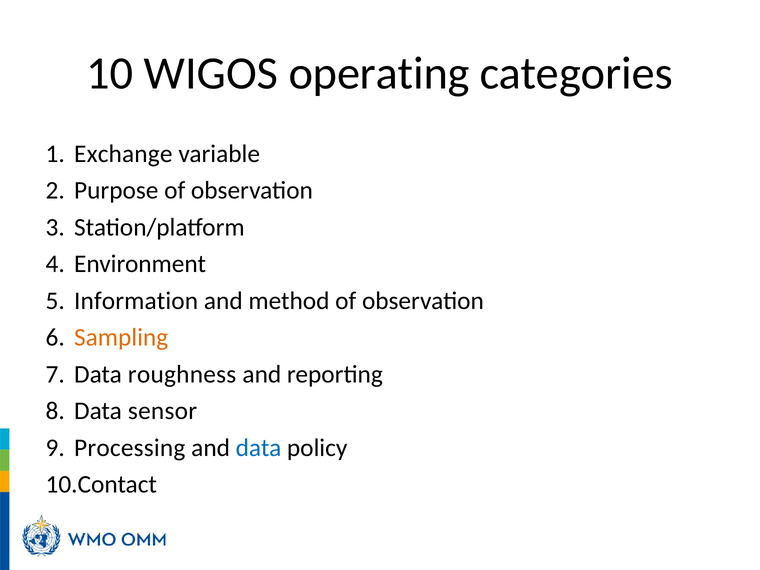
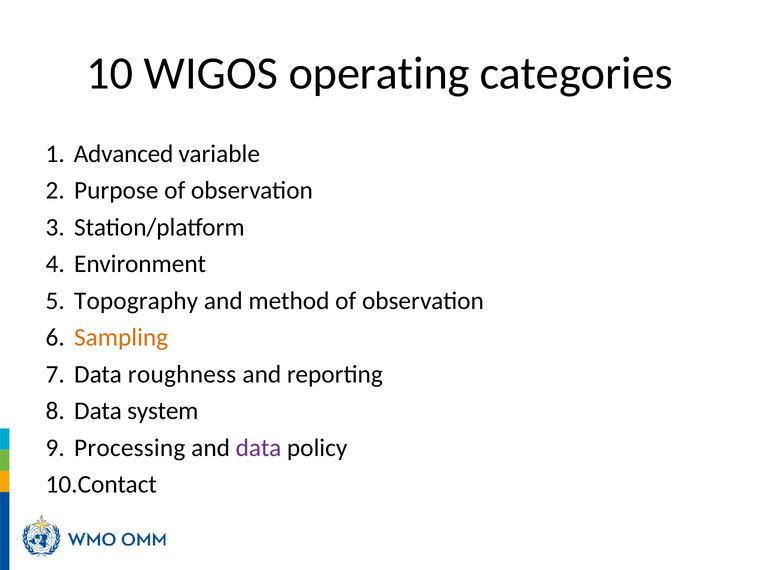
Exchange: Exchange -> Advanced (124, 154)
Information: Information -> Topography (136, 301)
sensor: sensor -> system (163, 411)
data colour: blue -> purple (259, 448)
